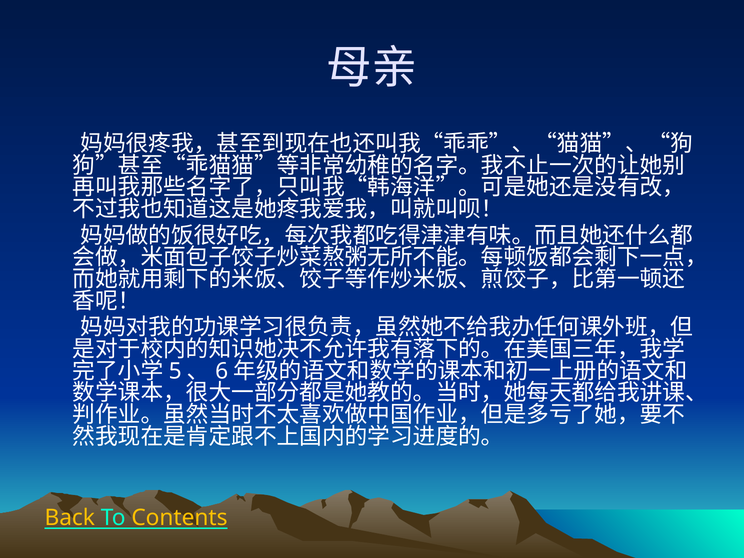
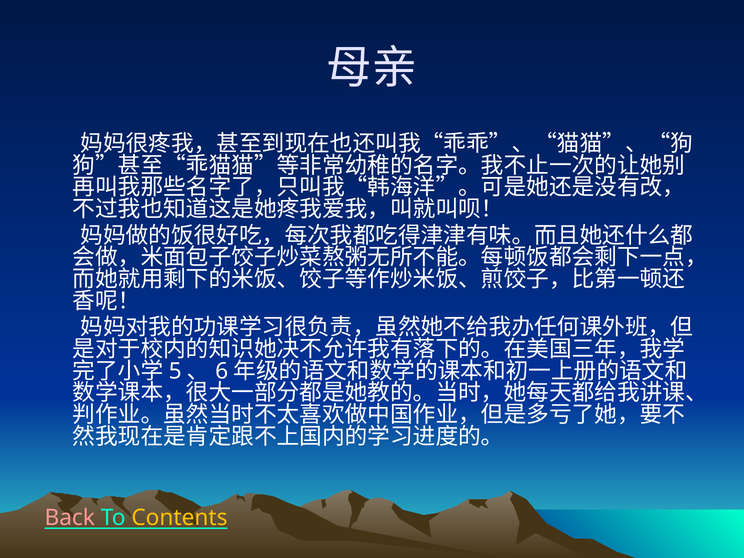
Back colour: yellow -> pink (70, 518)
